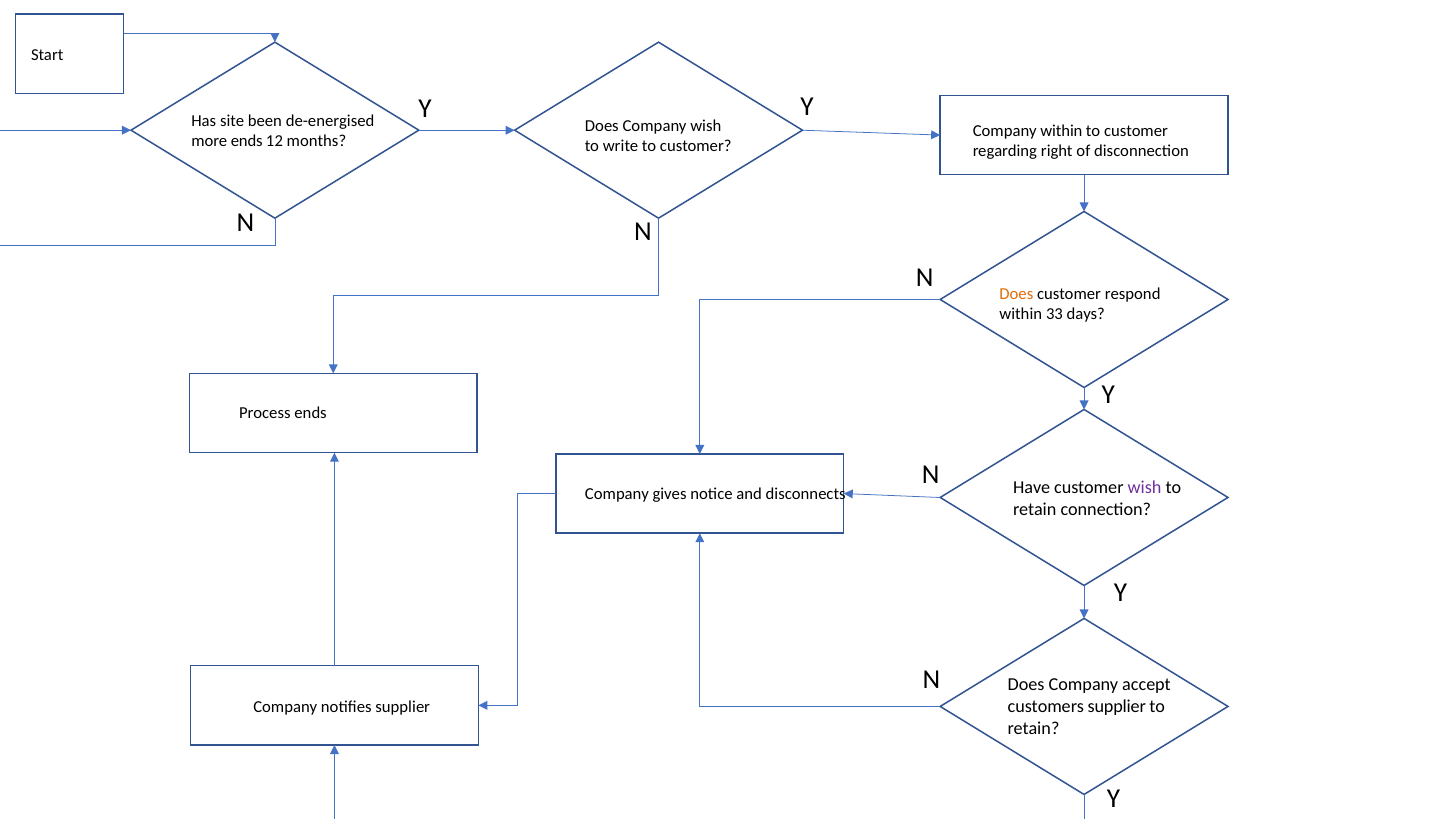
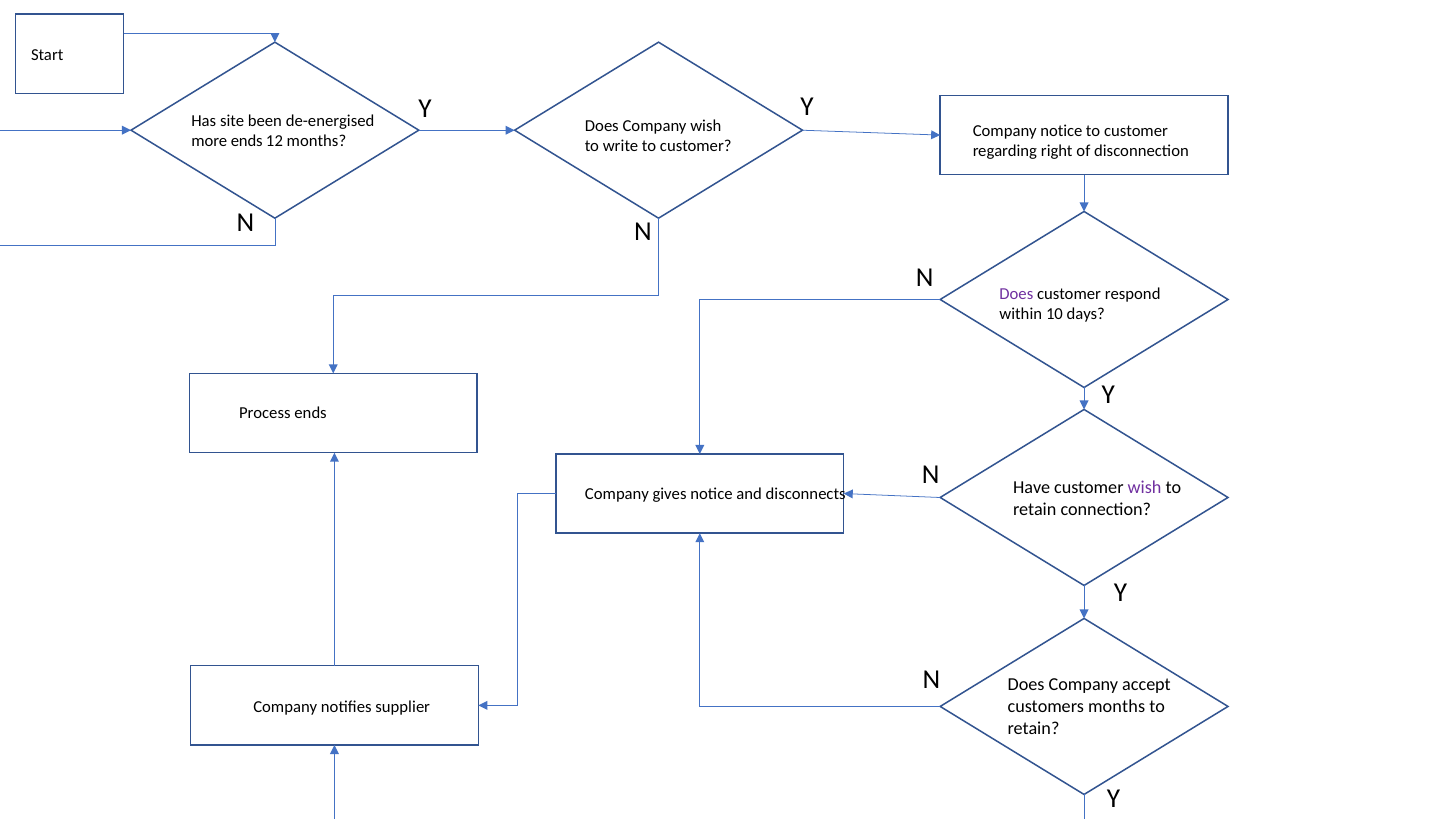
Company within: within -> notice (1061, 131)
Does colour: orange -> purple (1016, 294)
33: 33 -> 10 (1054, 314)
customers supplier: supplier -> months (1117, 706)
